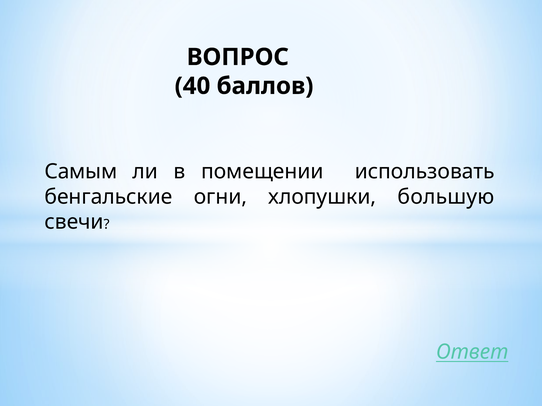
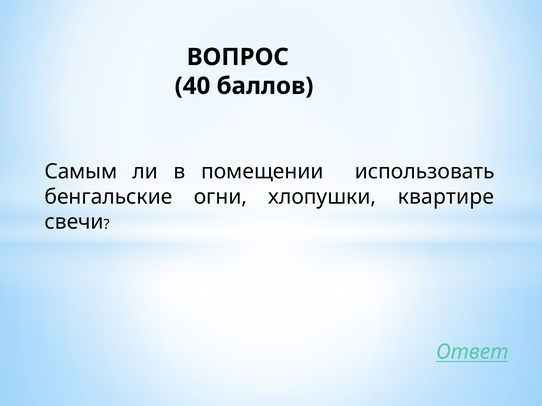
большую: большую -> квартире (446, 197)
